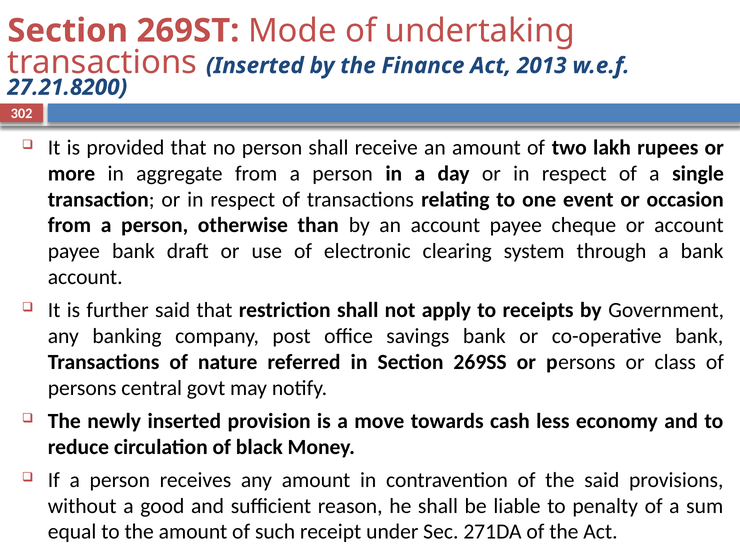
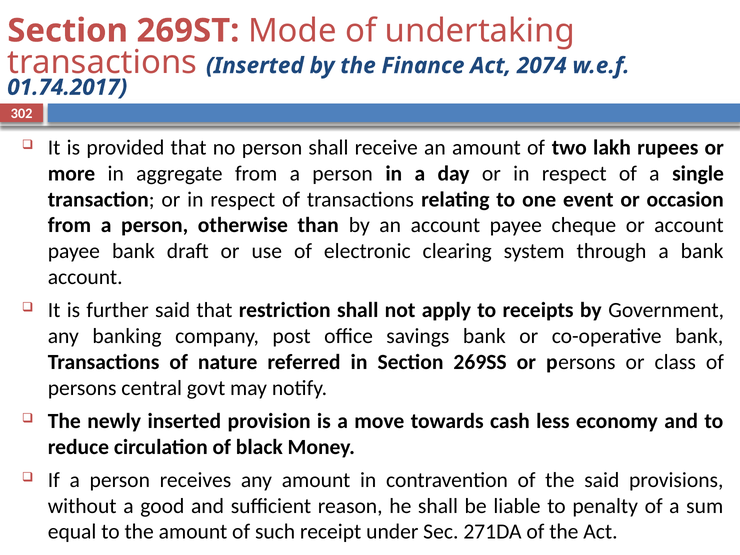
2013: 2013 -> 2074 (542, 66)
27.21.8200: 27.21.8200 -> 01.74.2017 (67, 87)
